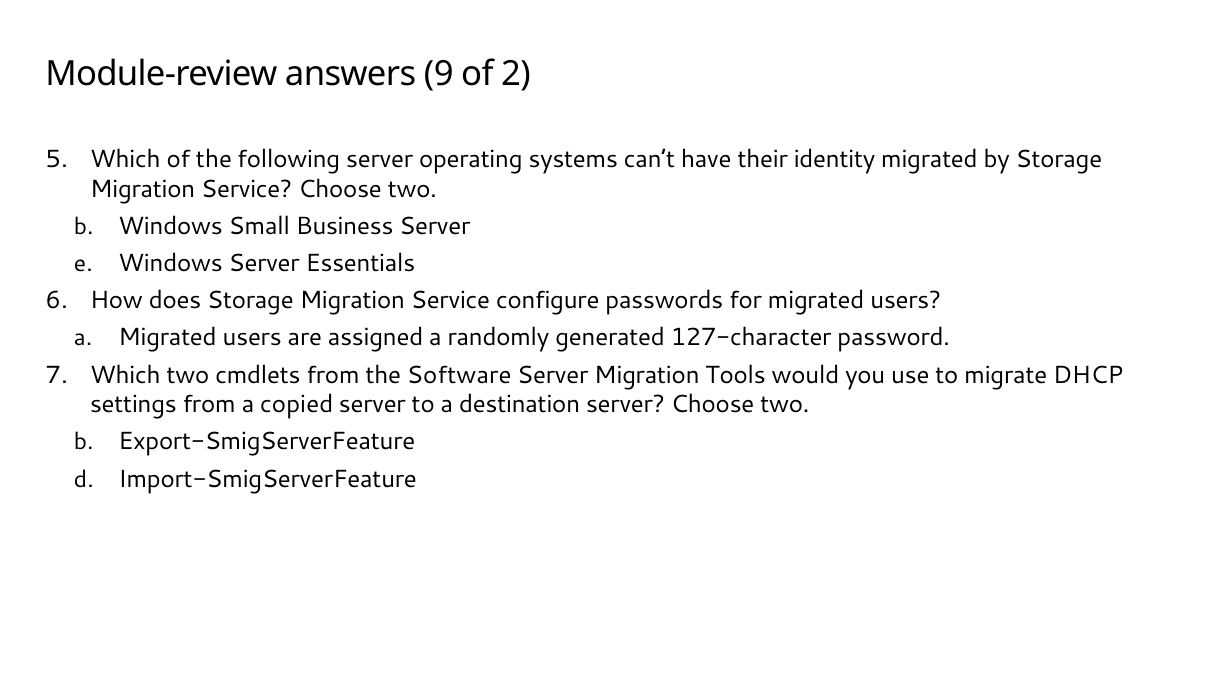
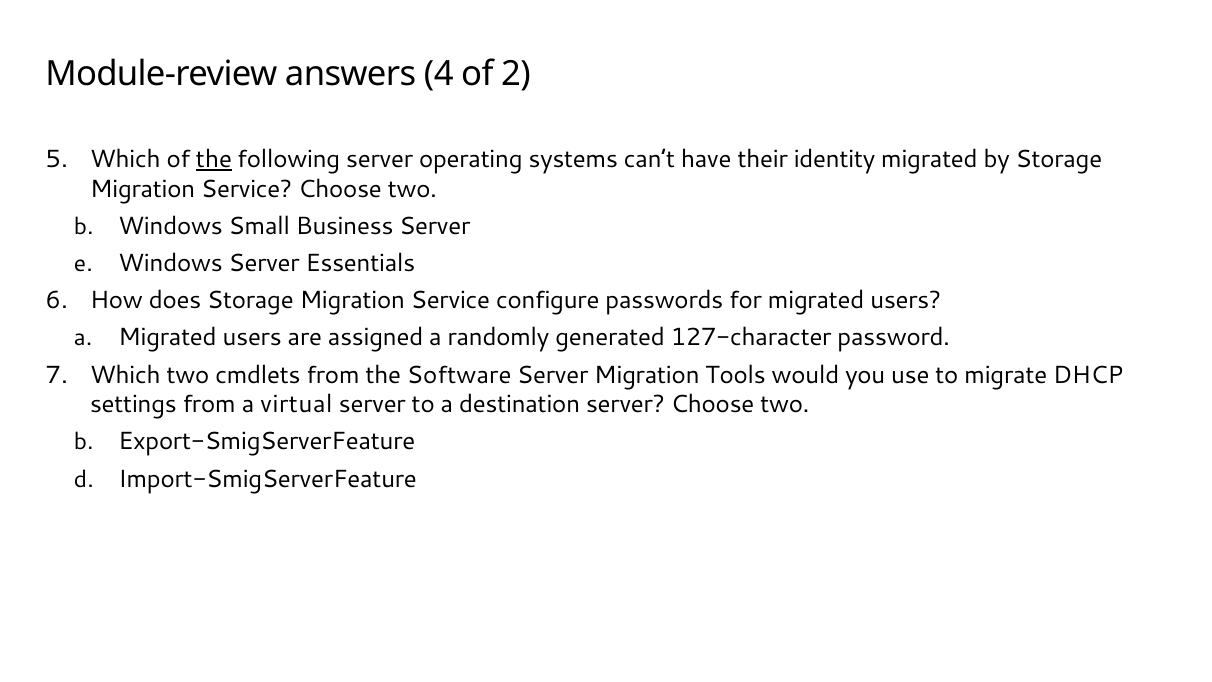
9: 9 -> 4 (439, 74)
the underline: none -> present (214, 159)
copied: copied -> virtual (296, 404)
